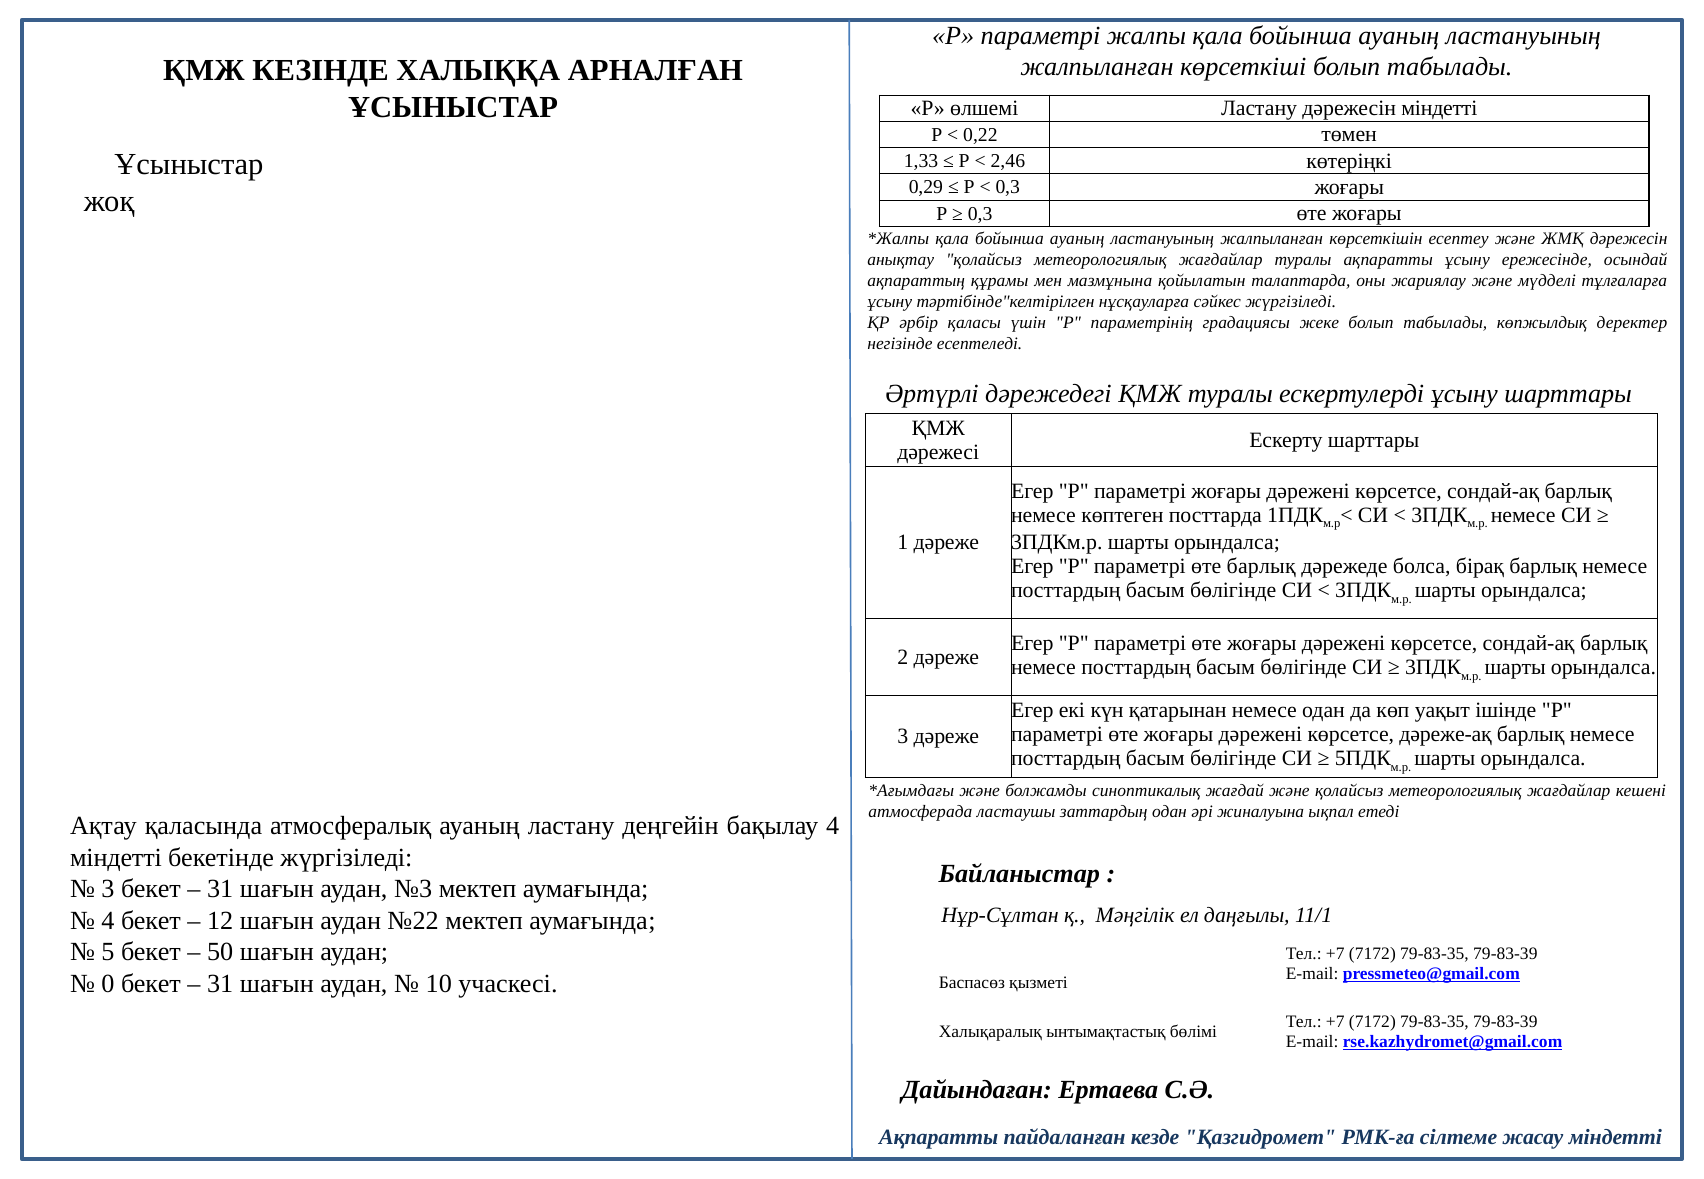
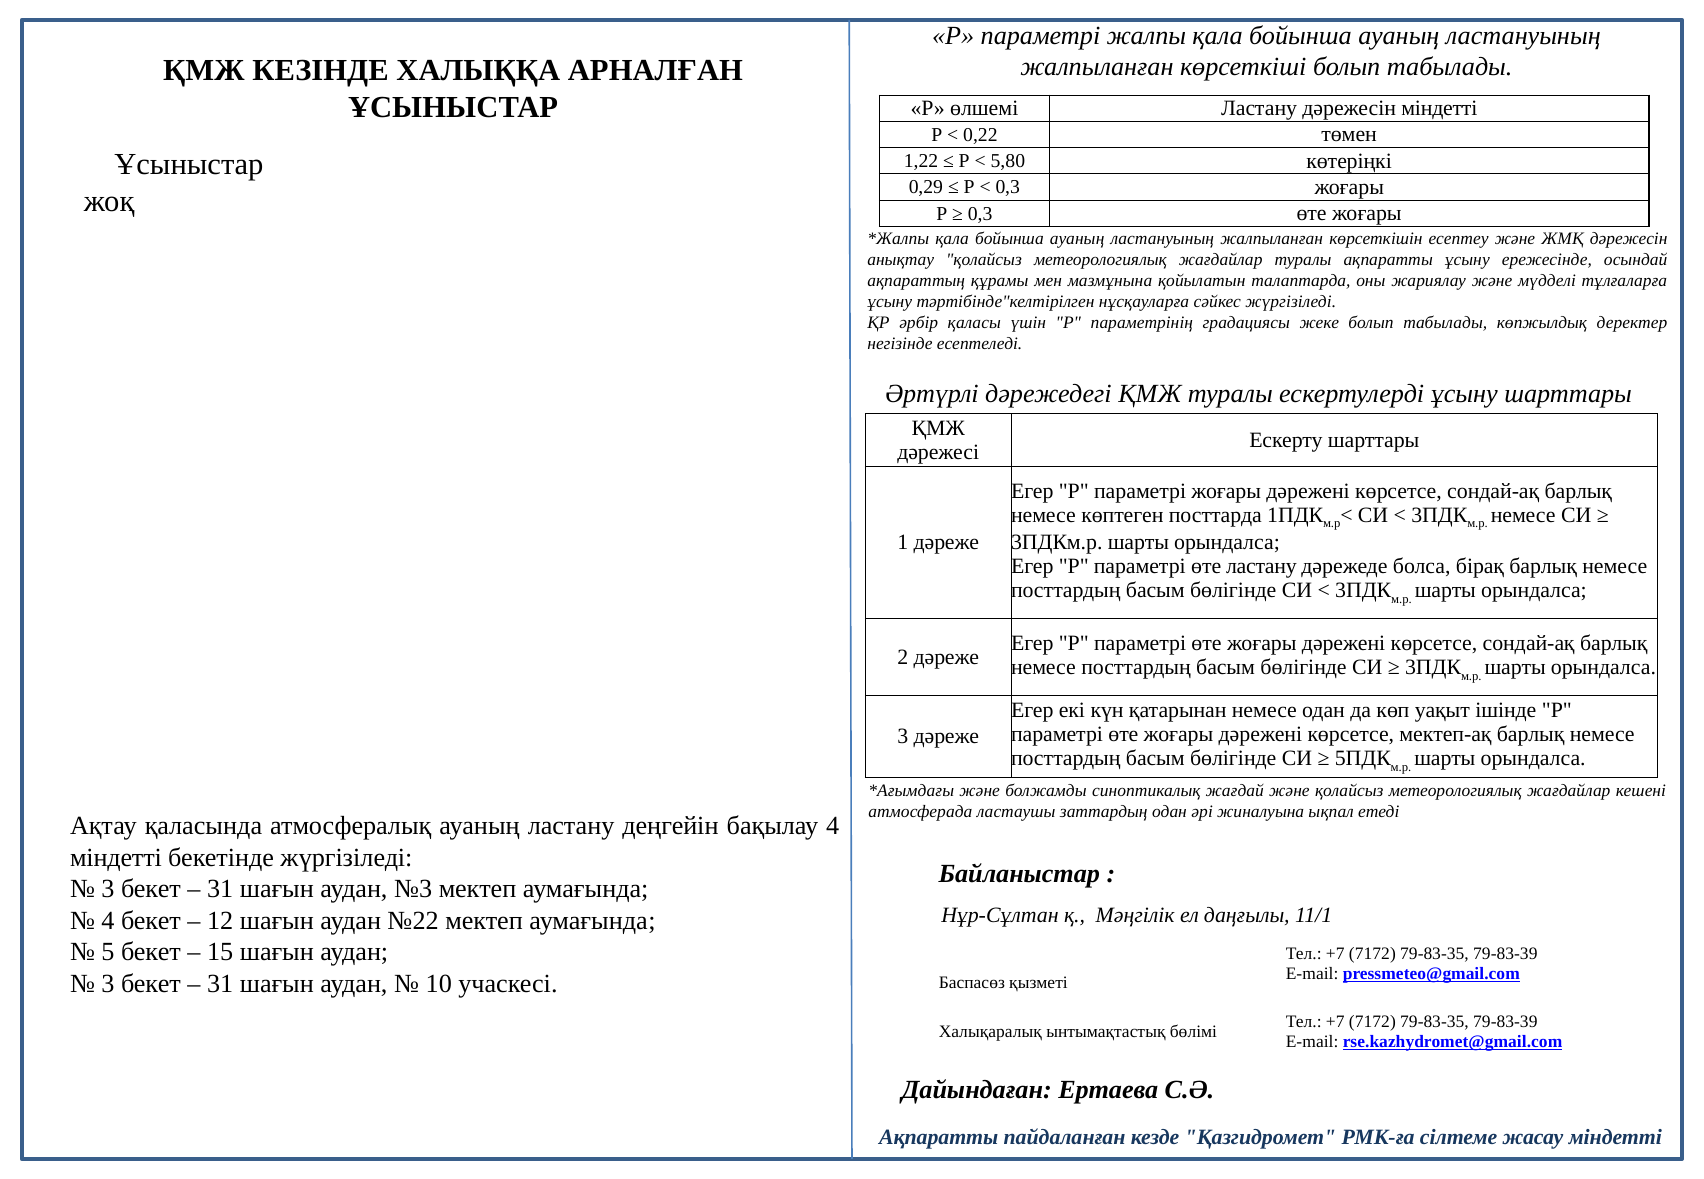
1,33: 1,33 -> 1,22 (921, 161)
2,46: 2,46 -> 5,80 (1008, 161)
өте барлық: барлық -> ластану (1261, 567)
дәреже-ақ: дәреже-ақ -> мектеп-ақ (1446, 735)
50: 50 -> 15 (220, 953)
0: 0 -> 3 (108, 984)
